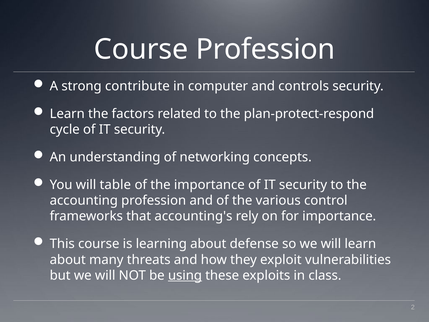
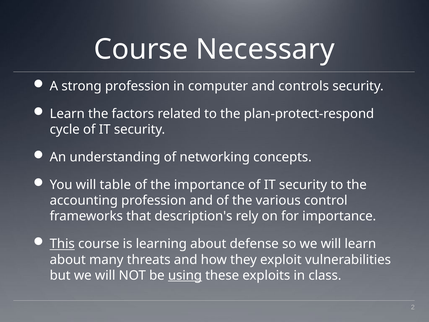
Course Profession: Profession -> Necessary (265, 49)
strong contribute: contribute -> profession (137, 86)
accounting's: accounting's -> description's (193, 216)
This underline: none -> present (62, 244)
